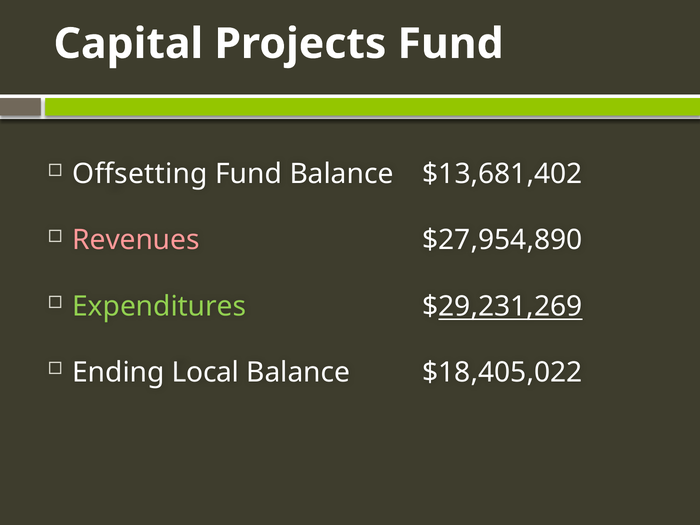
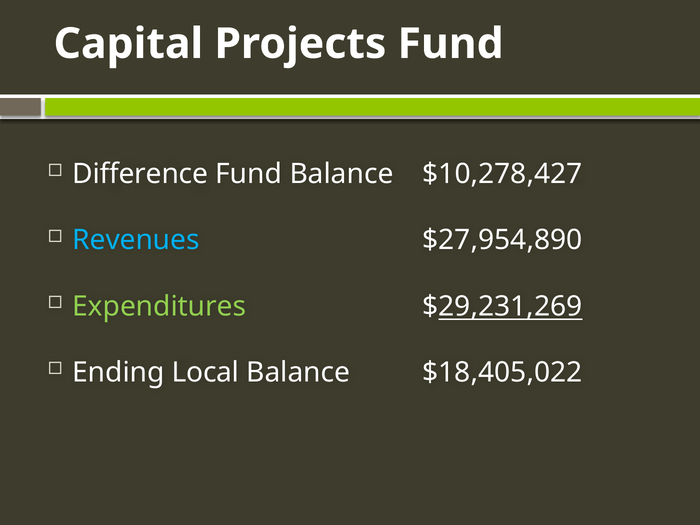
Offsetting: Offsetting -> Difference (140, 174)
$13,681,402: $13,681,402 -> $10,278,427 (502, 174)
Revenues colour: pink -> light blue (136, 240)
